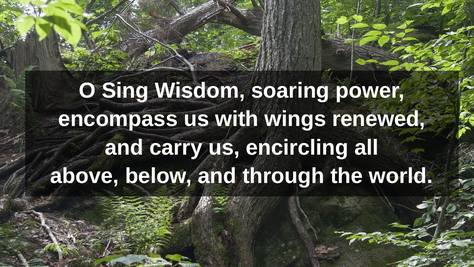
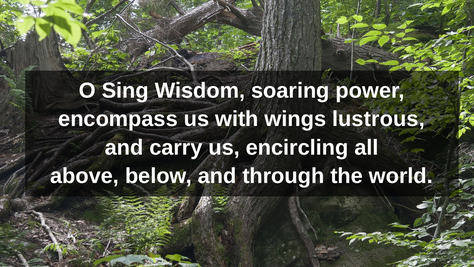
renewed: renewed -> lustrous (378, 119)
